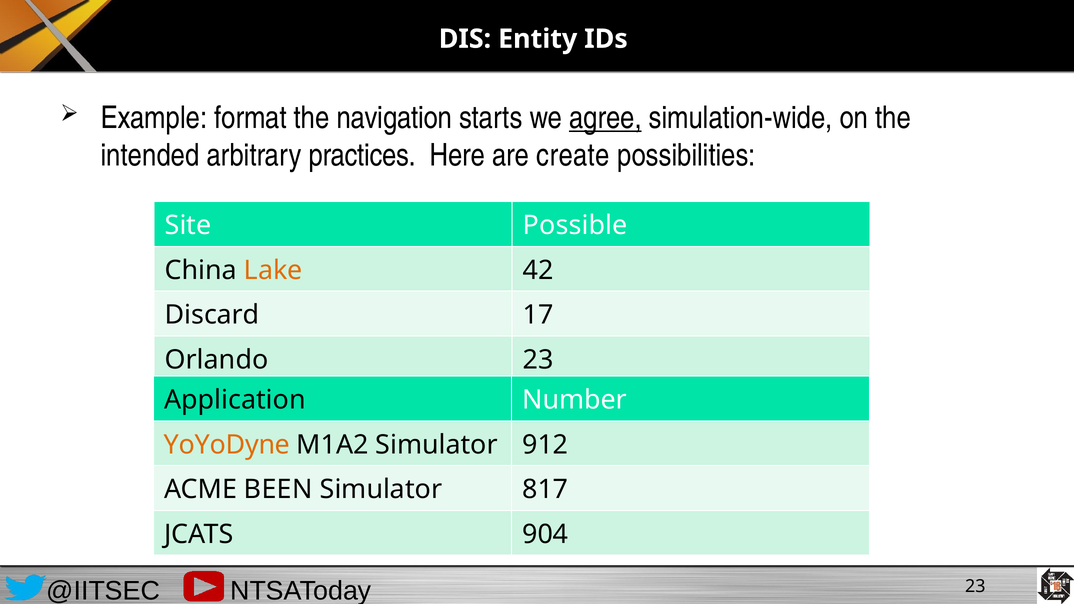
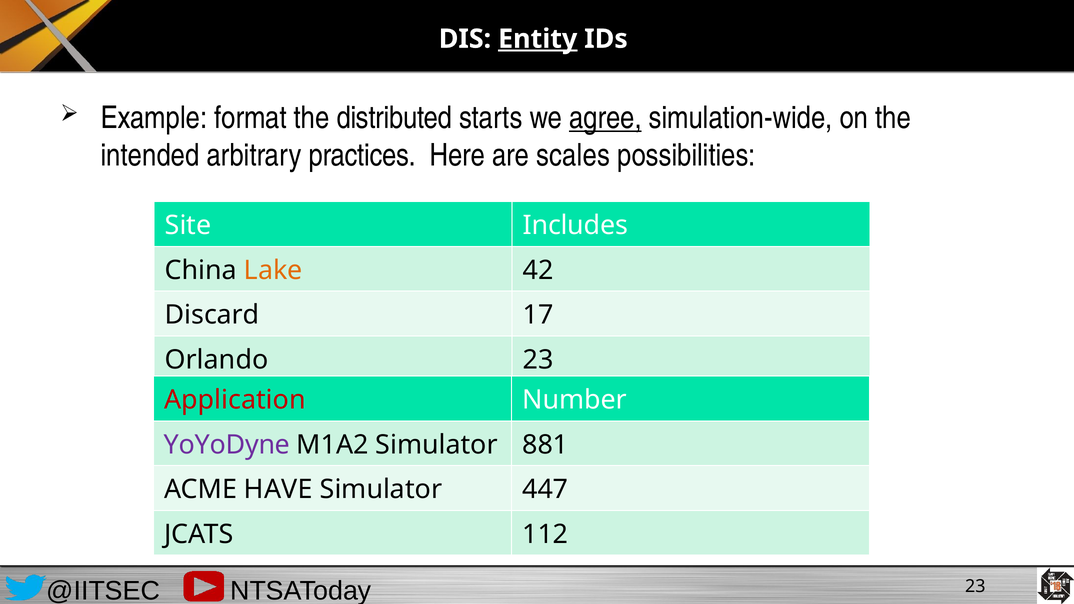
Entity underline: none -> present (538, 39)
navigation: navigation -> distributed (394, 118)
create: create -> scales (573, 155)
Possible: Possible -> Includes (575, 226)
Application colour: black -> red (235, 400)
YoYoDyne colour: orange -> purple (227, 445)
912: 912 -> 881 (545, 445)
BEEN: BEEN -> HAVE (278, 490)
817: 817 -> 447 (545, 490)
904: 904 -> 112 (545, 534)
